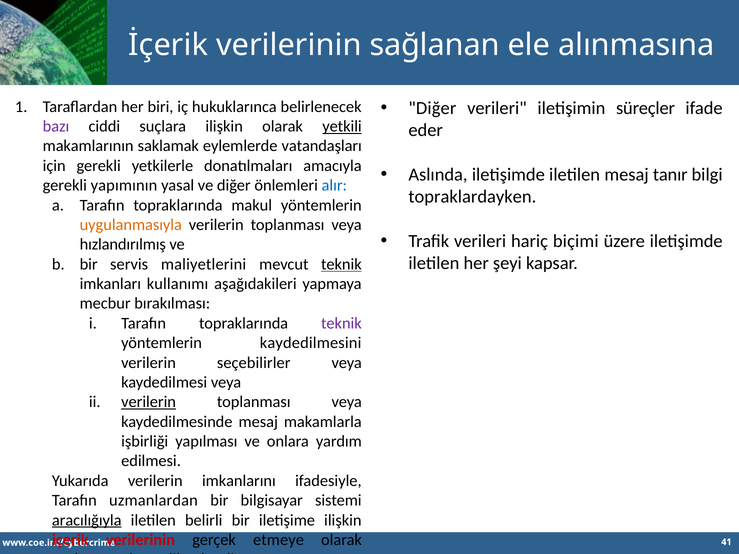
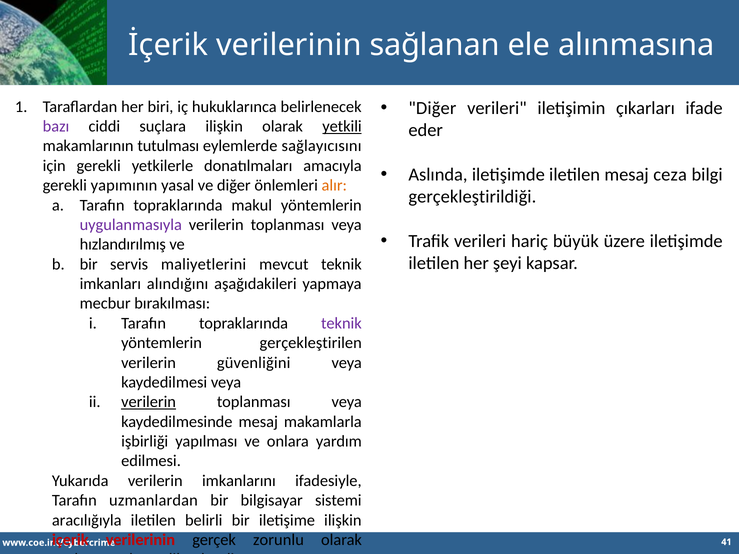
süreçler: süreçler -> çıkarları (645, 108)
saklamak: saklamak -> tutulması (168, 146)
vatandaşları: vatandaşları -> sağlayıcısını (322, 146)
tanır: tanır -> ceza (670, 175)
alır colour: blue -> orange (334, 186)
topraklardayken: topraklardayken -> gerçekleştirildiği (472, 197)
uygulanmasıyla colour: orange -> purple (131, 225)
biçimi: biçimi -> büyük (576, 241)
teknik underline: present -> none (341, 264)
kullanımı: kullanımı -> alındığını (178, 284)
kaydedilmesini: kaydedilmesini -> gerçekleştirilen (311, 343)
seçebilirler: seçebilirler -> güvenliğini (254, 363)
aracılığıyla underline: present -> none (87, 520)
etmeye: etmeye -> zorunlu (278, 540)
